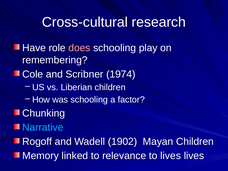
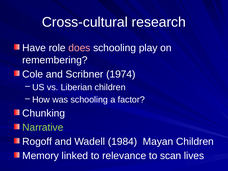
Narrative colour: light blue -> light green (43, 127)
1902: 1902 -> 1984 (123, 142)
to lives: lives -> scan (171, 156)
